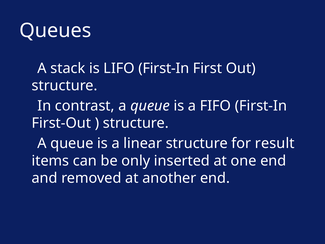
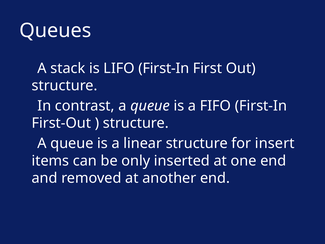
result: result -> insert (275, 143)
